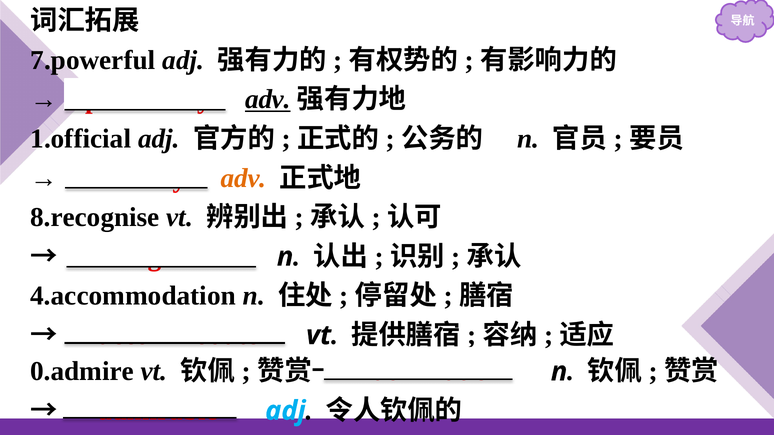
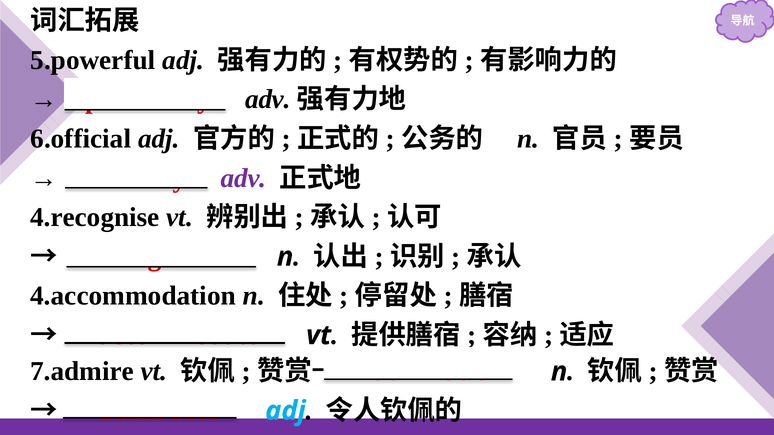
7.powerful: 7.powerful -> 5.powerful (93, 60)
adv underline: present -> none (268, 100)
1.official: 1.official -> 6.official (81, 139)
adv colour: orange -> purple (244, 178)
8.recognise: 8.recognise -> 4.recognise (95, 217)
0.admire: 0.admire -> 7.admire (82, 372)
